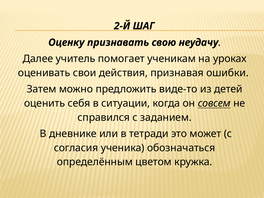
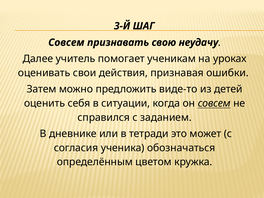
2-Й: 2-Й -> 3-Й (122, 26)
Оценку: Оценку -> Совсем (66, 42)
